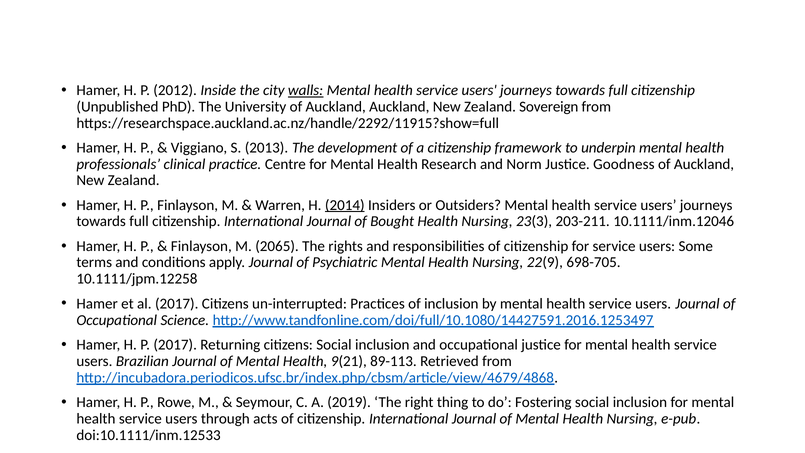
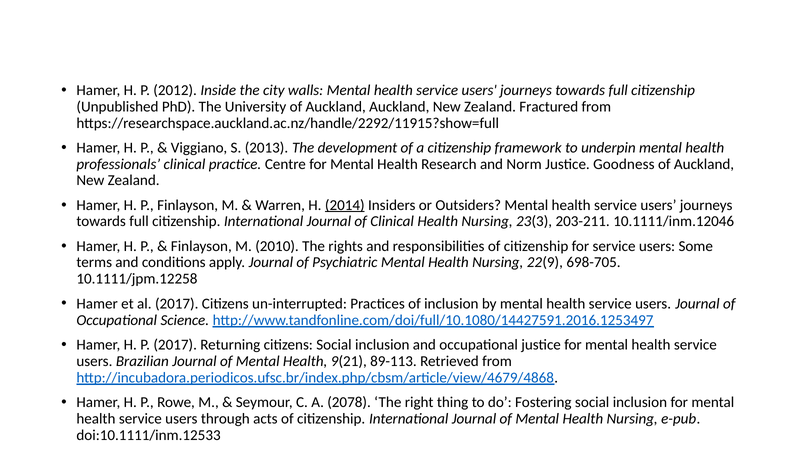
walls underline: present -> none (306, 90)
Sovereign: Sovereign -> Fractured (549, 107)
of Bought: Bought -> Clinical (392, 221)
2065: 2065 -> 2010 (277, 246)
2019: 2019 -> 2078 (349, 402)
